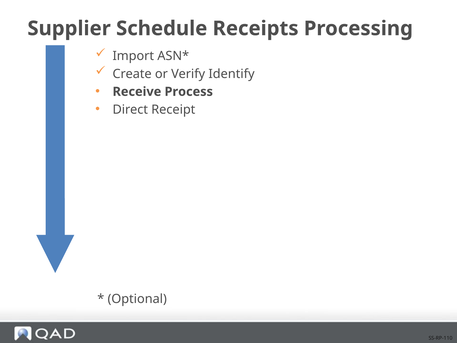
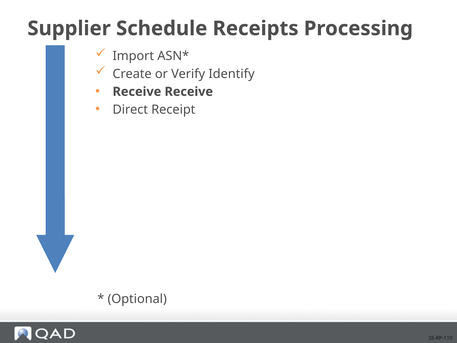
Receive Process: Process -> Receive (189, 92)
